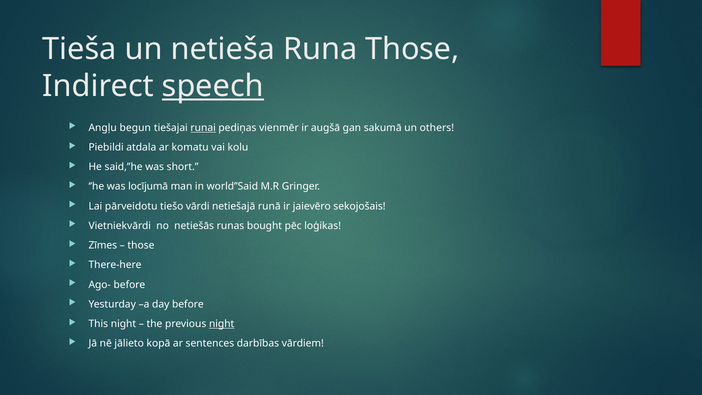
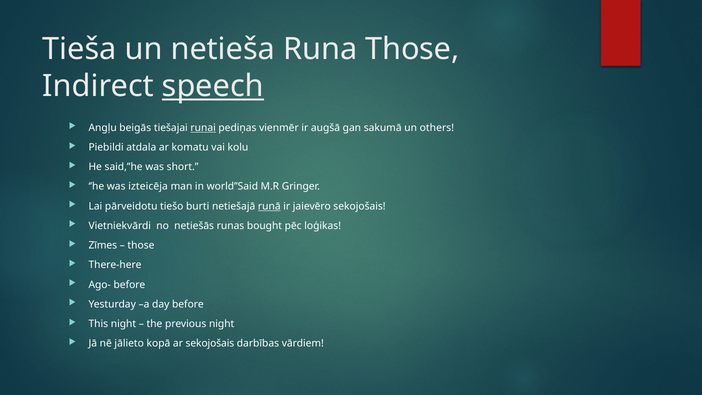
begun: begun -> beigās (135, 128)
locījumā: locījumā -> izteicēja (148, 187)
vārdi: vārdi -> burti (198, 206)
runā underline: none -> present (269, 206)
night underline: present -> none (222, 324)
ar sentences: sentences -> sekojošais (210, 343)
